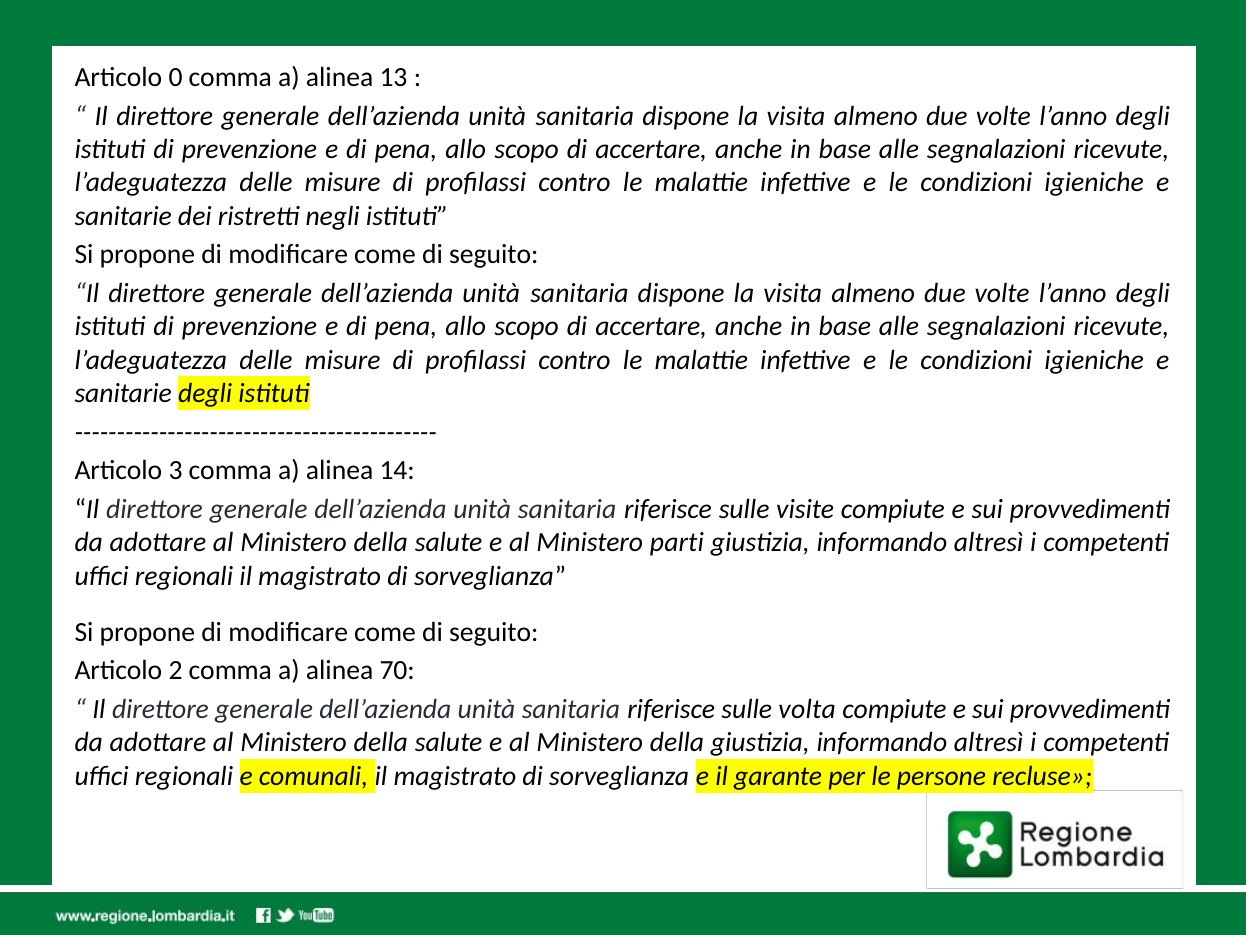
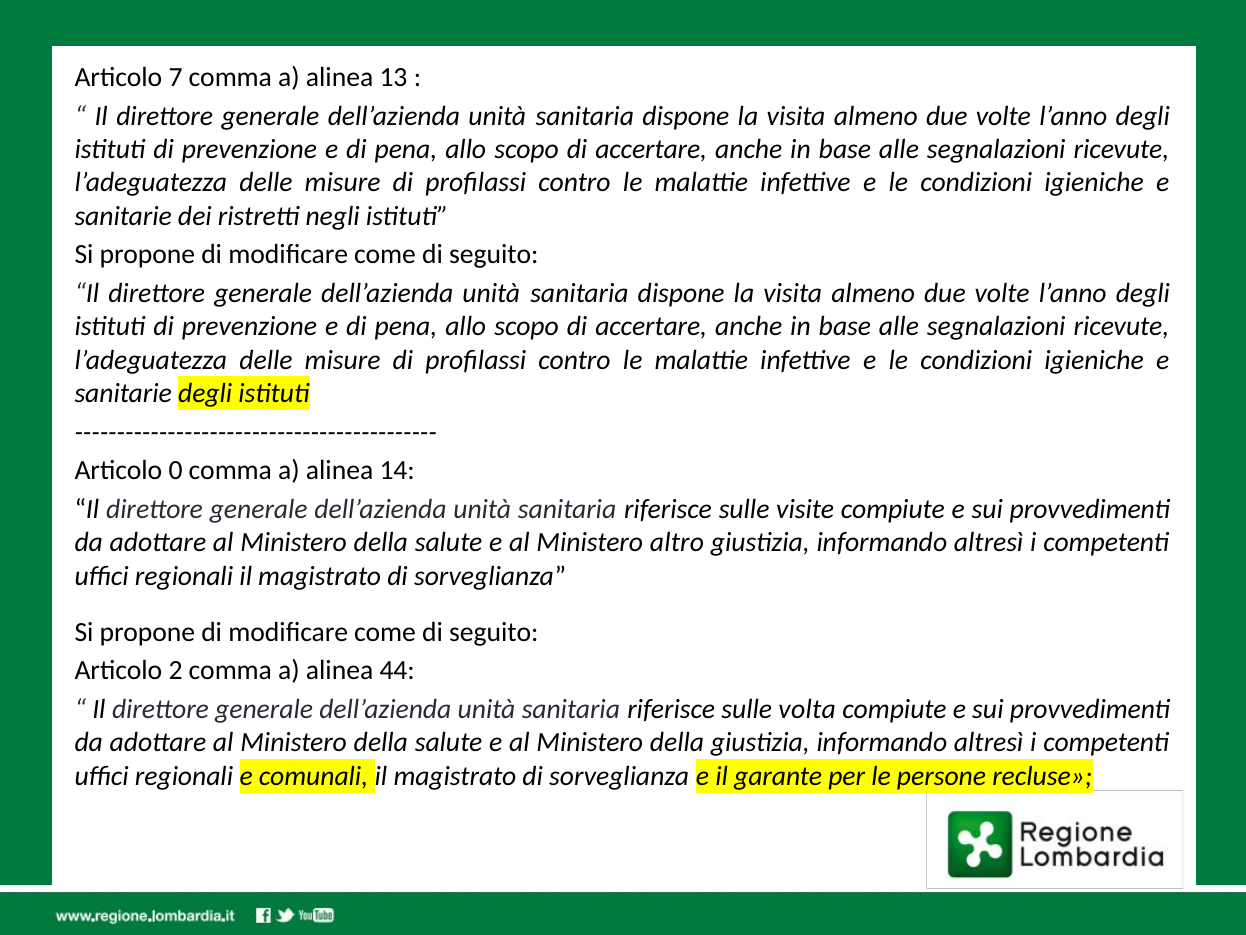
0: 0 -> 7 (176, 77)
3: 3 -> 0 (176, 470)
parti: parti -> altro (677, 542)
70: 70 -> 44 (397, 670)
